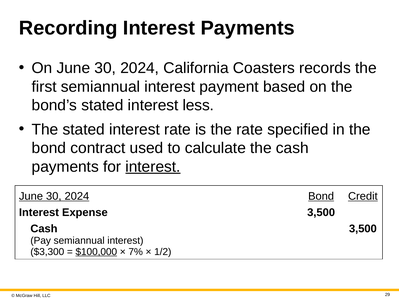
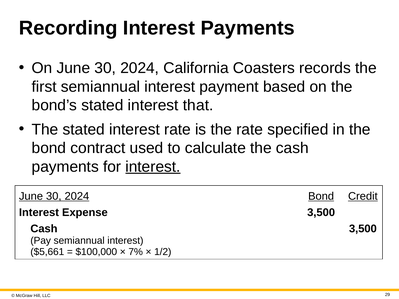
less: less -> that (198, 105)
$3,300: $3,300 -> $5,661 (47, 252)
$100,000 underline: present -> none (96, 252)
